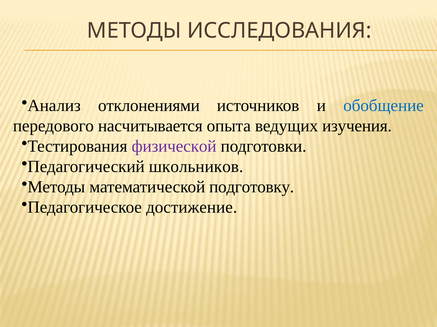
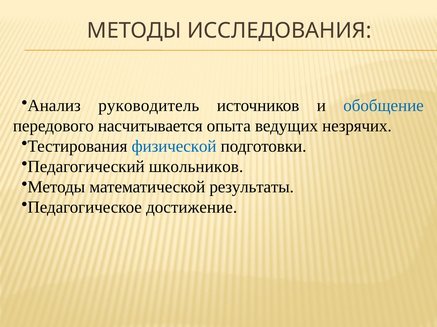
отклонениями: отклонениями -> руководитель (149, 106)
изучения: изучения -> незрячих (357, 126)
физической colour: purple -> blue (174, 147)
подготовку: подготовку -> результаты (252, 187)
